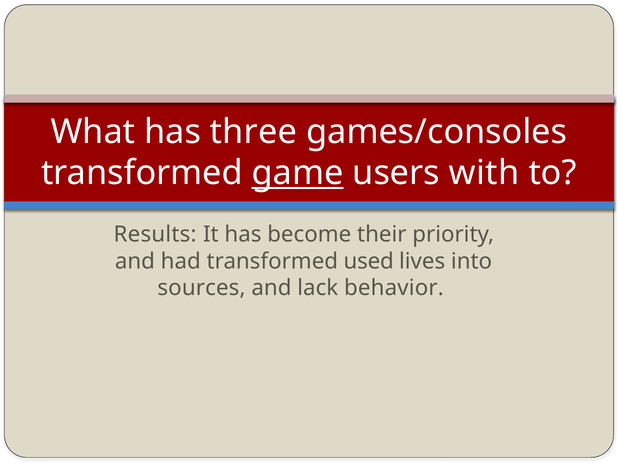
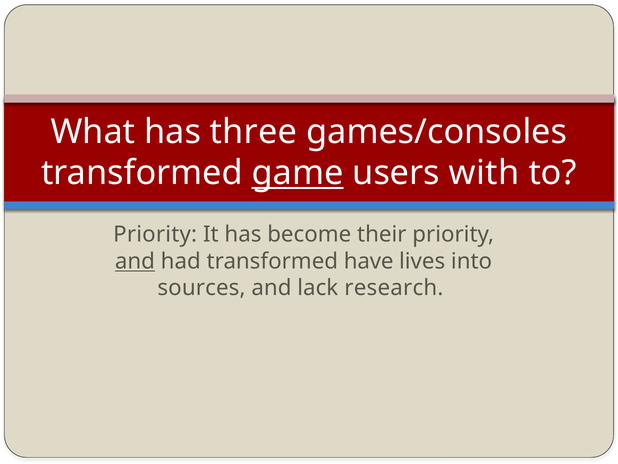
Results: Results -> Priority (155, 234)
and underline: none -> present (135, 261)
used: used -> have (369, 261)
behavior: behavior -> research (394, 288)
